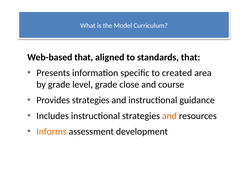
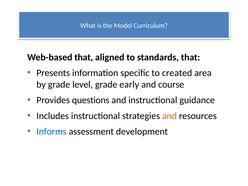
close: close -> early (129, 84)
Provides strategies: strategies -> questions (91, 100)
Informs colour: orange -> blue (51, 132)
